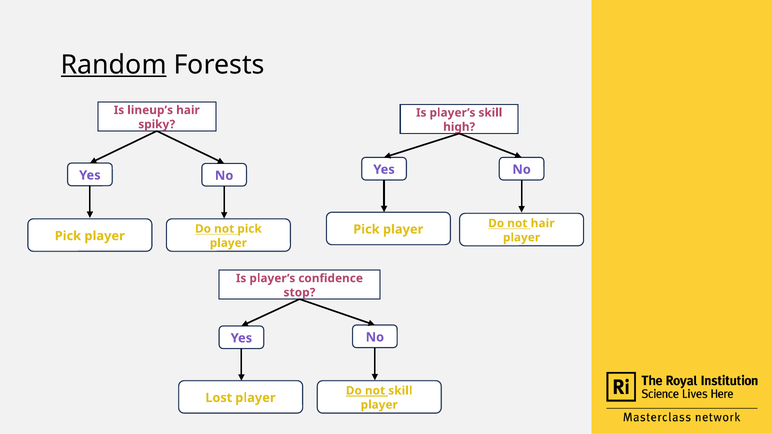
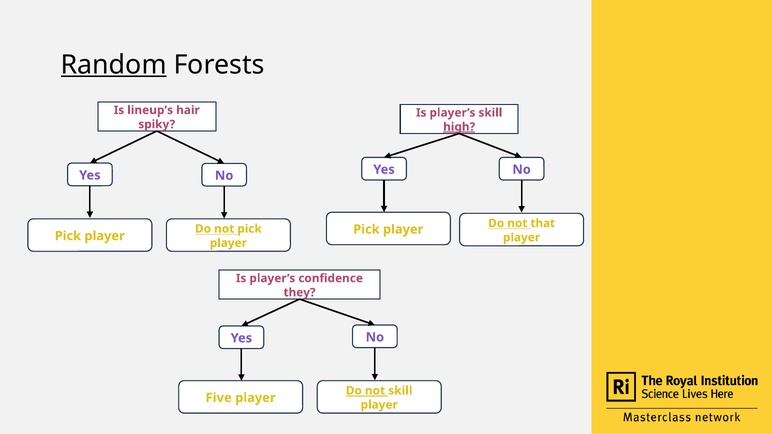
high underline: none -> present (459, 127)
not hair: hair -> that (543, 223)
stop: stop -> they (300, 293)
Lost: Lost -> Five (219, 398)
